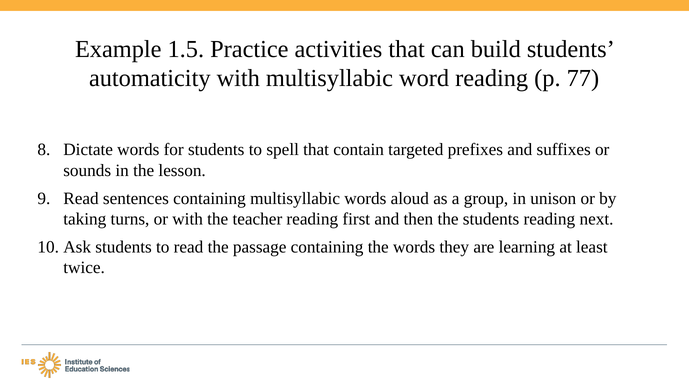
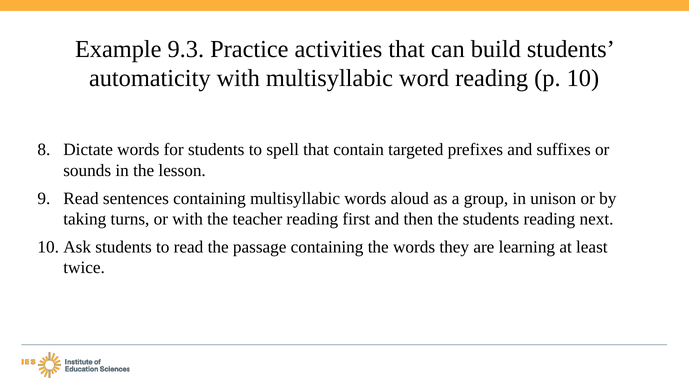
1.5: 1.5 -> 9.3 (186, 49)
77: 77 -> 10 (583, 78)
